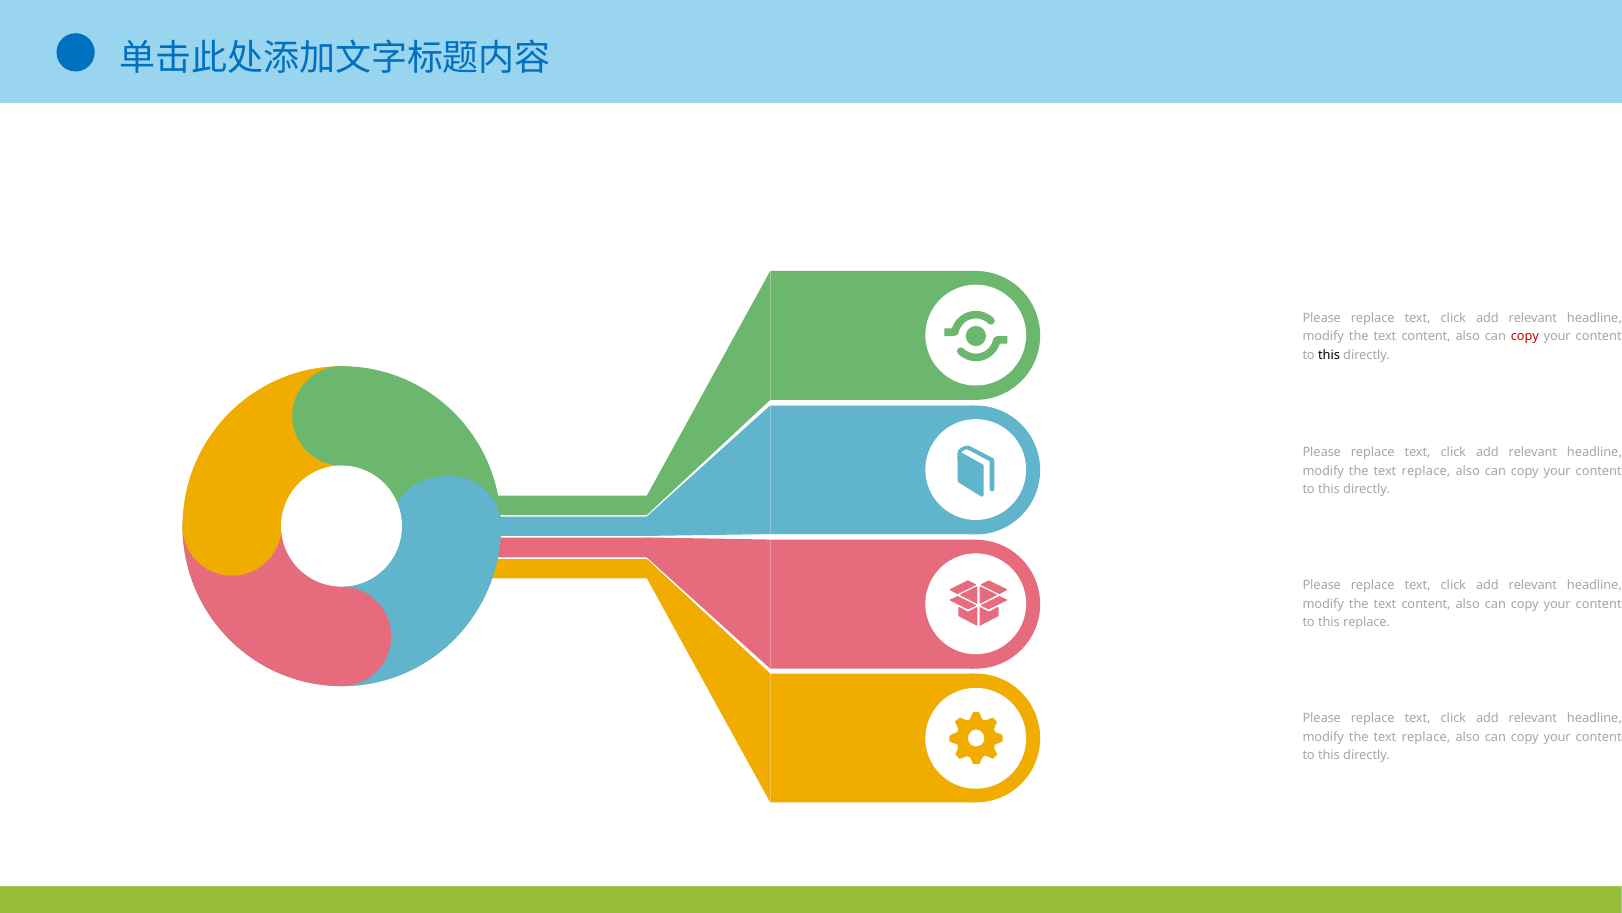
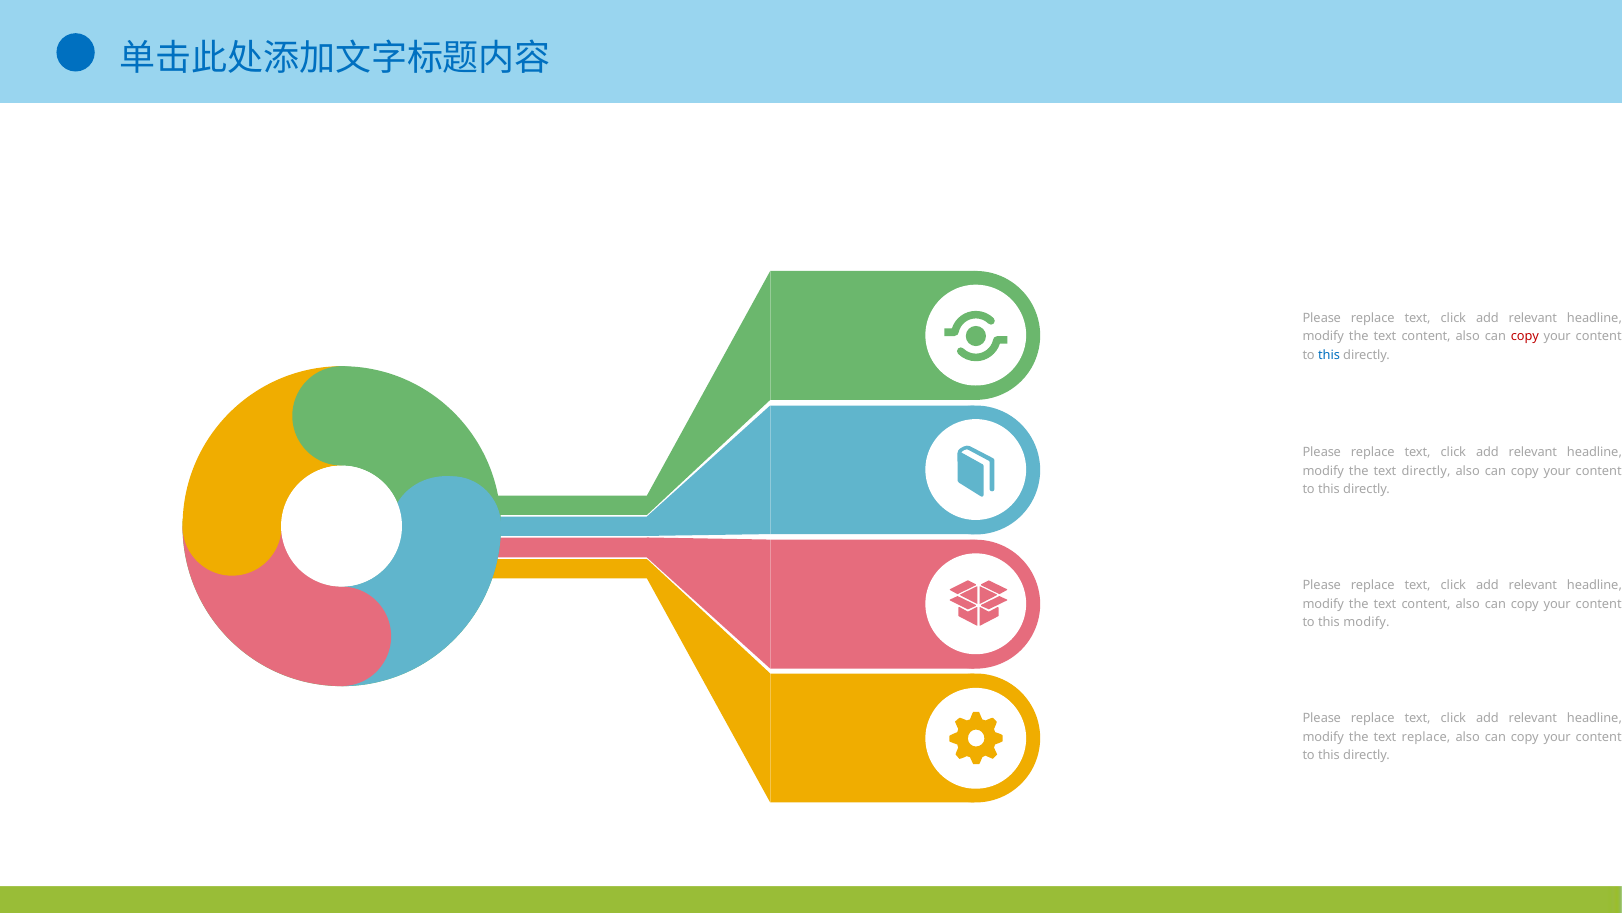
this colour: black -> blue (1329, 355)
replace: replace -> directly (1426, 471)
this replace: replace -> modify (1366, 622)
